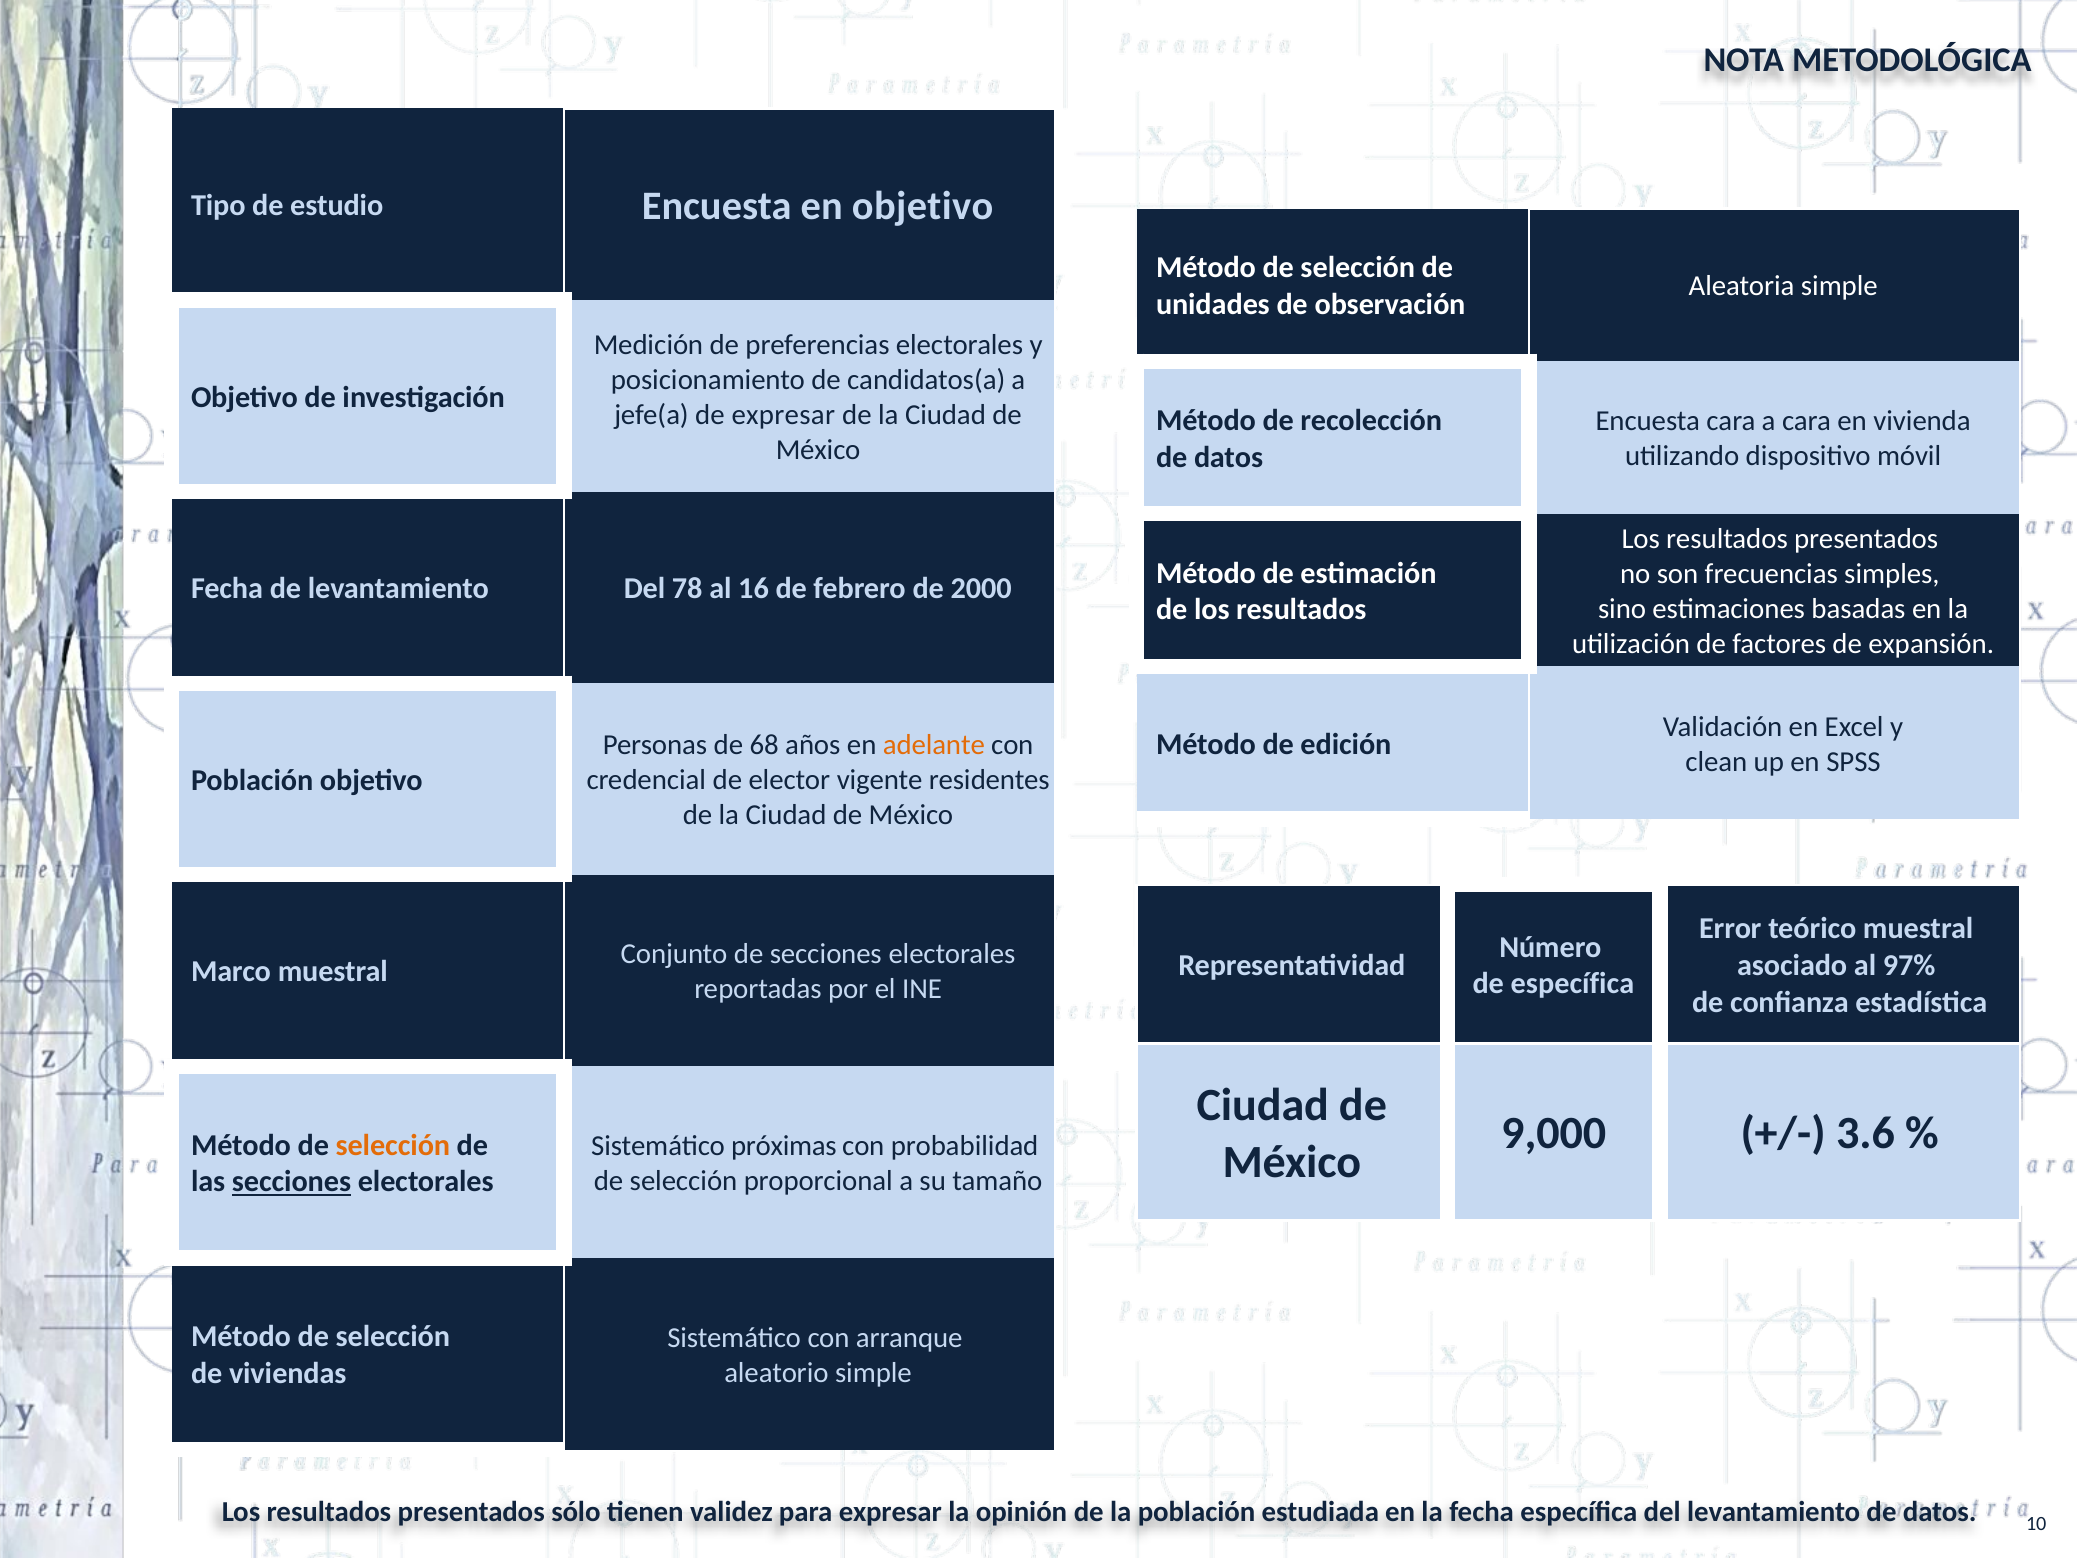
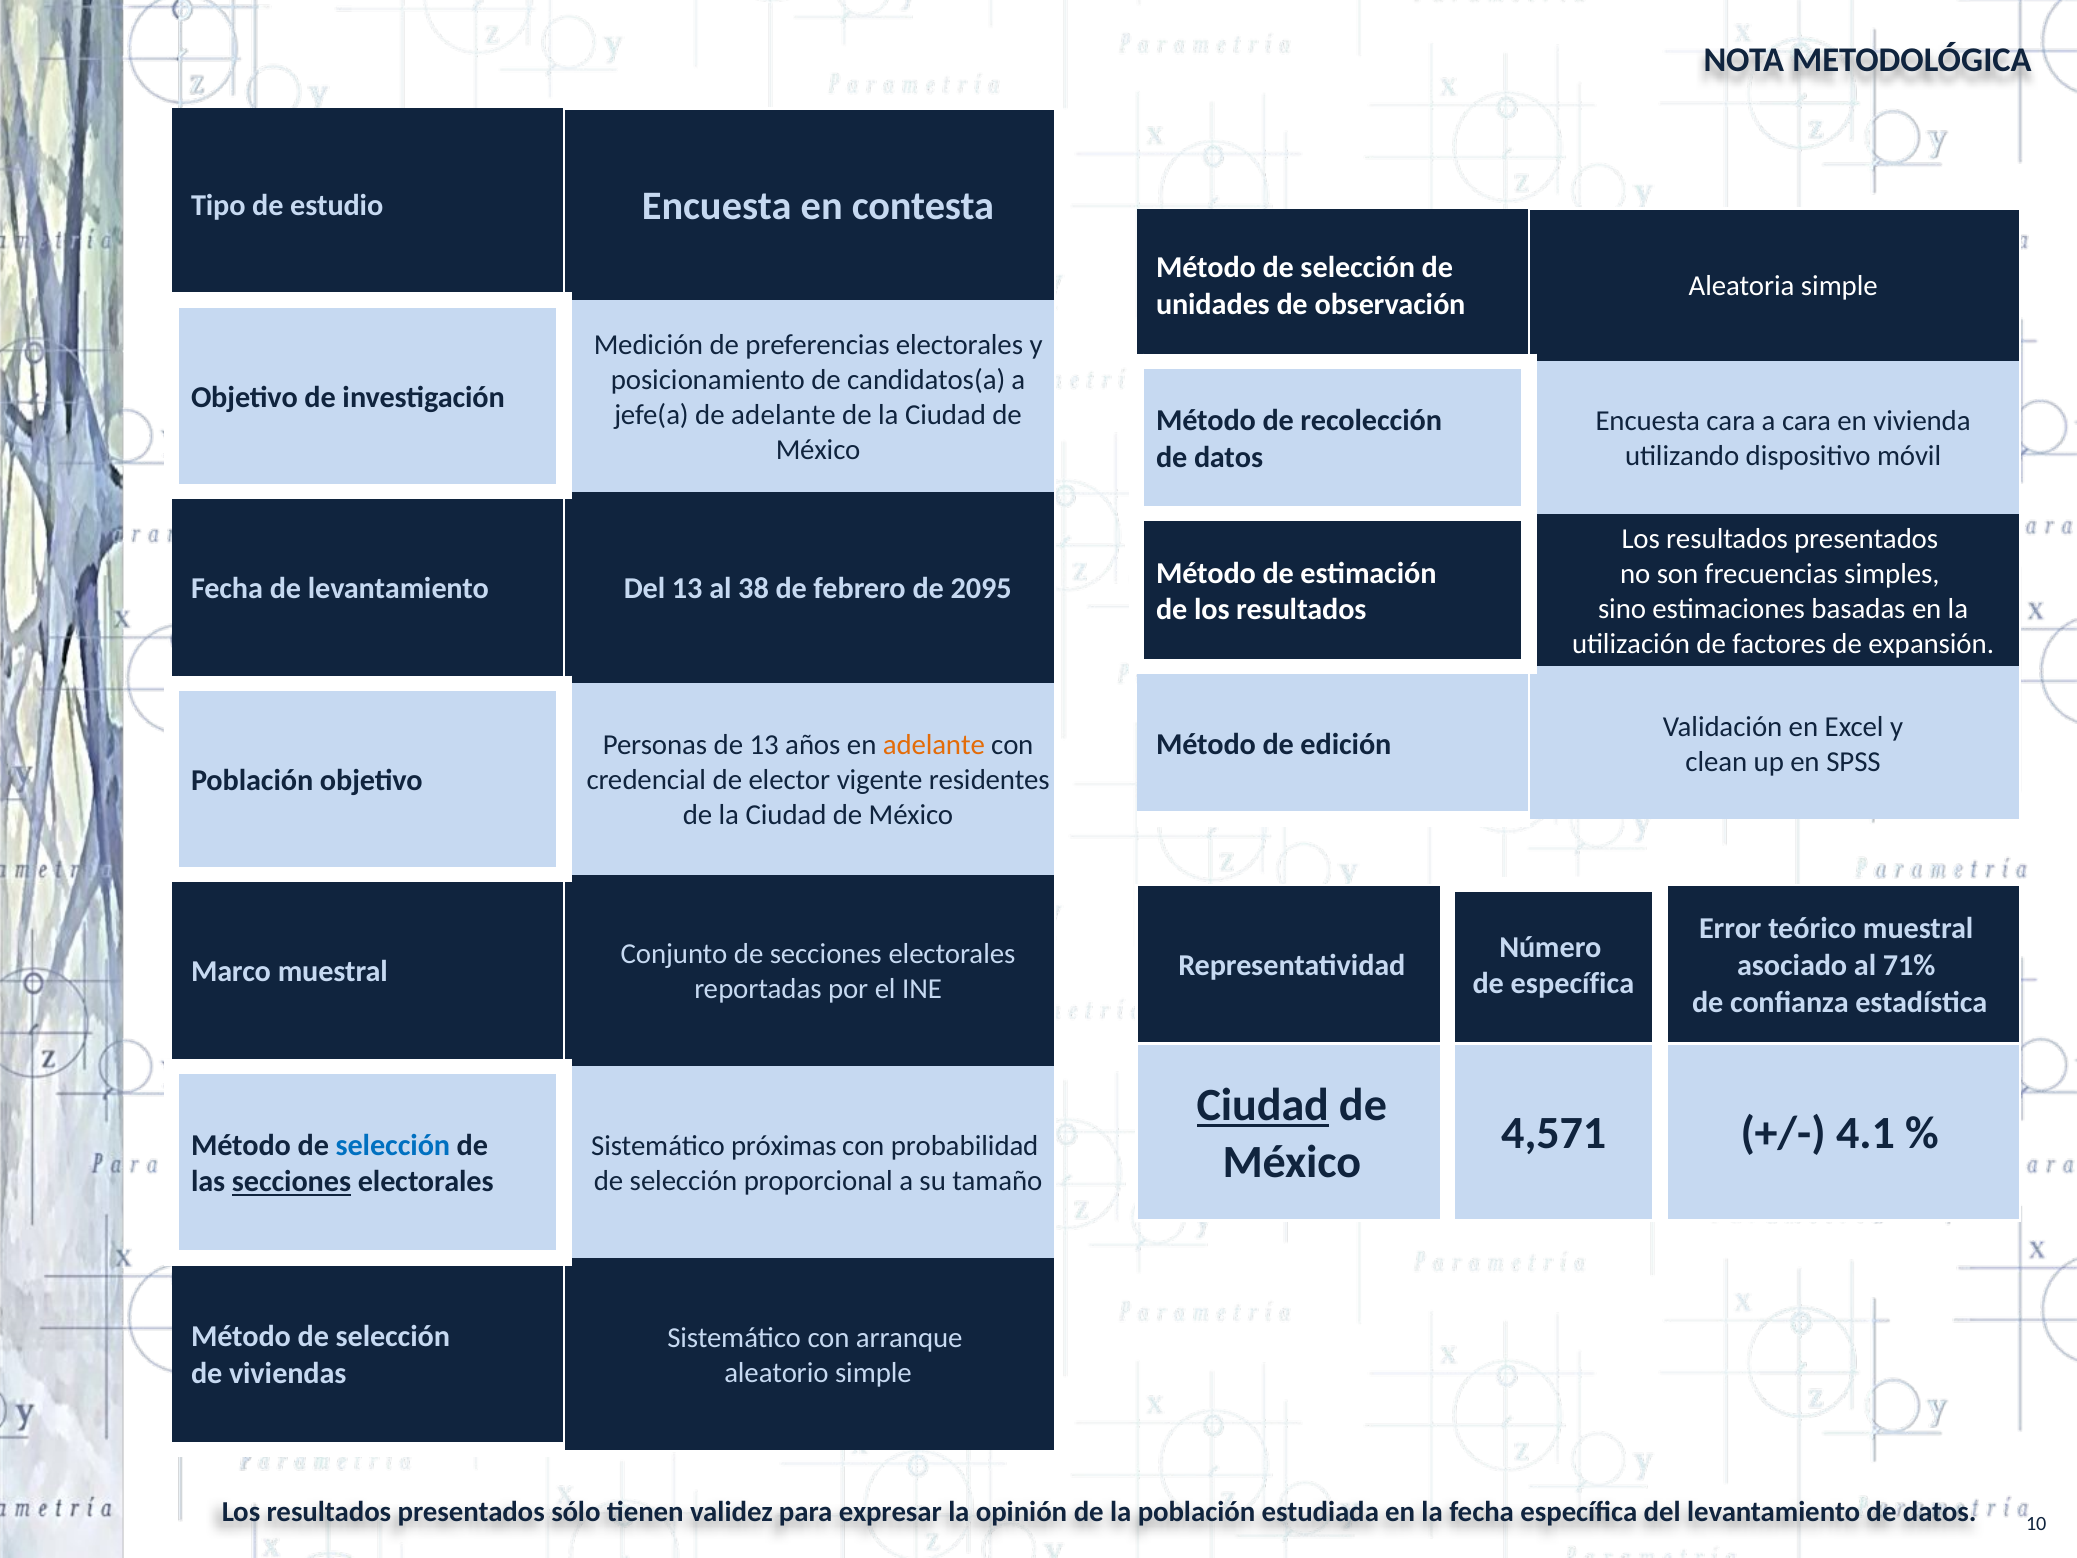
en objetivo: objetivo -> contesta (923, 206)
de expresar: expresar -> adelante (783, 414)
Del 78: 78 -> 13 (687, 589)
16: 16 -> 38 (754, 589)
2000: 2000 -> 2095 (981, 589)
de 68: 68 -> 13 (764, 745)
97%: 97% -> 71% (1909, 965)
Ciudad underline: none -> present (1263, 1105)
9,000: 9,000 -> 4,571 (1554, 1133)
3.6: 3.6 -> 4.1 (1866, 1133)
selección colour: orange -> blue (393, 1145)
